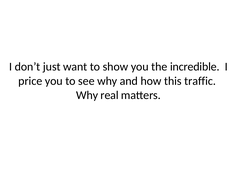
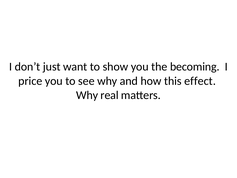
incredible: incredible -> becoming (195, 67)
traffic: traffic -> effect (200, 81)
